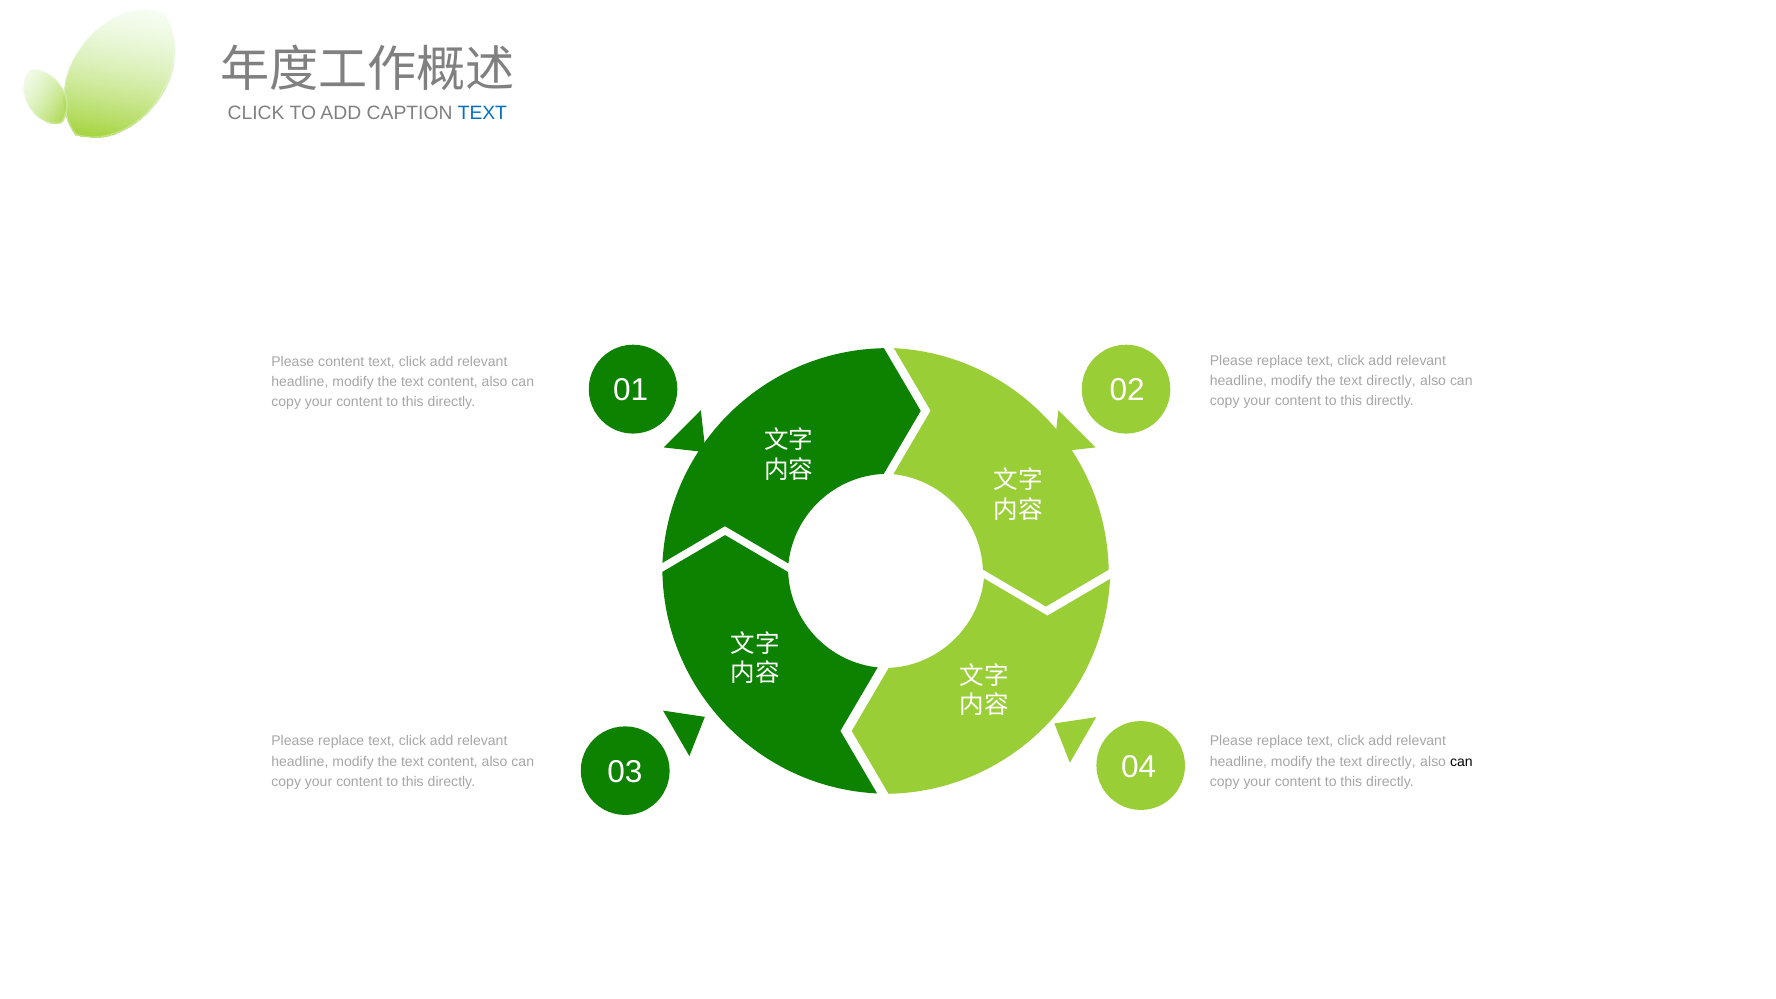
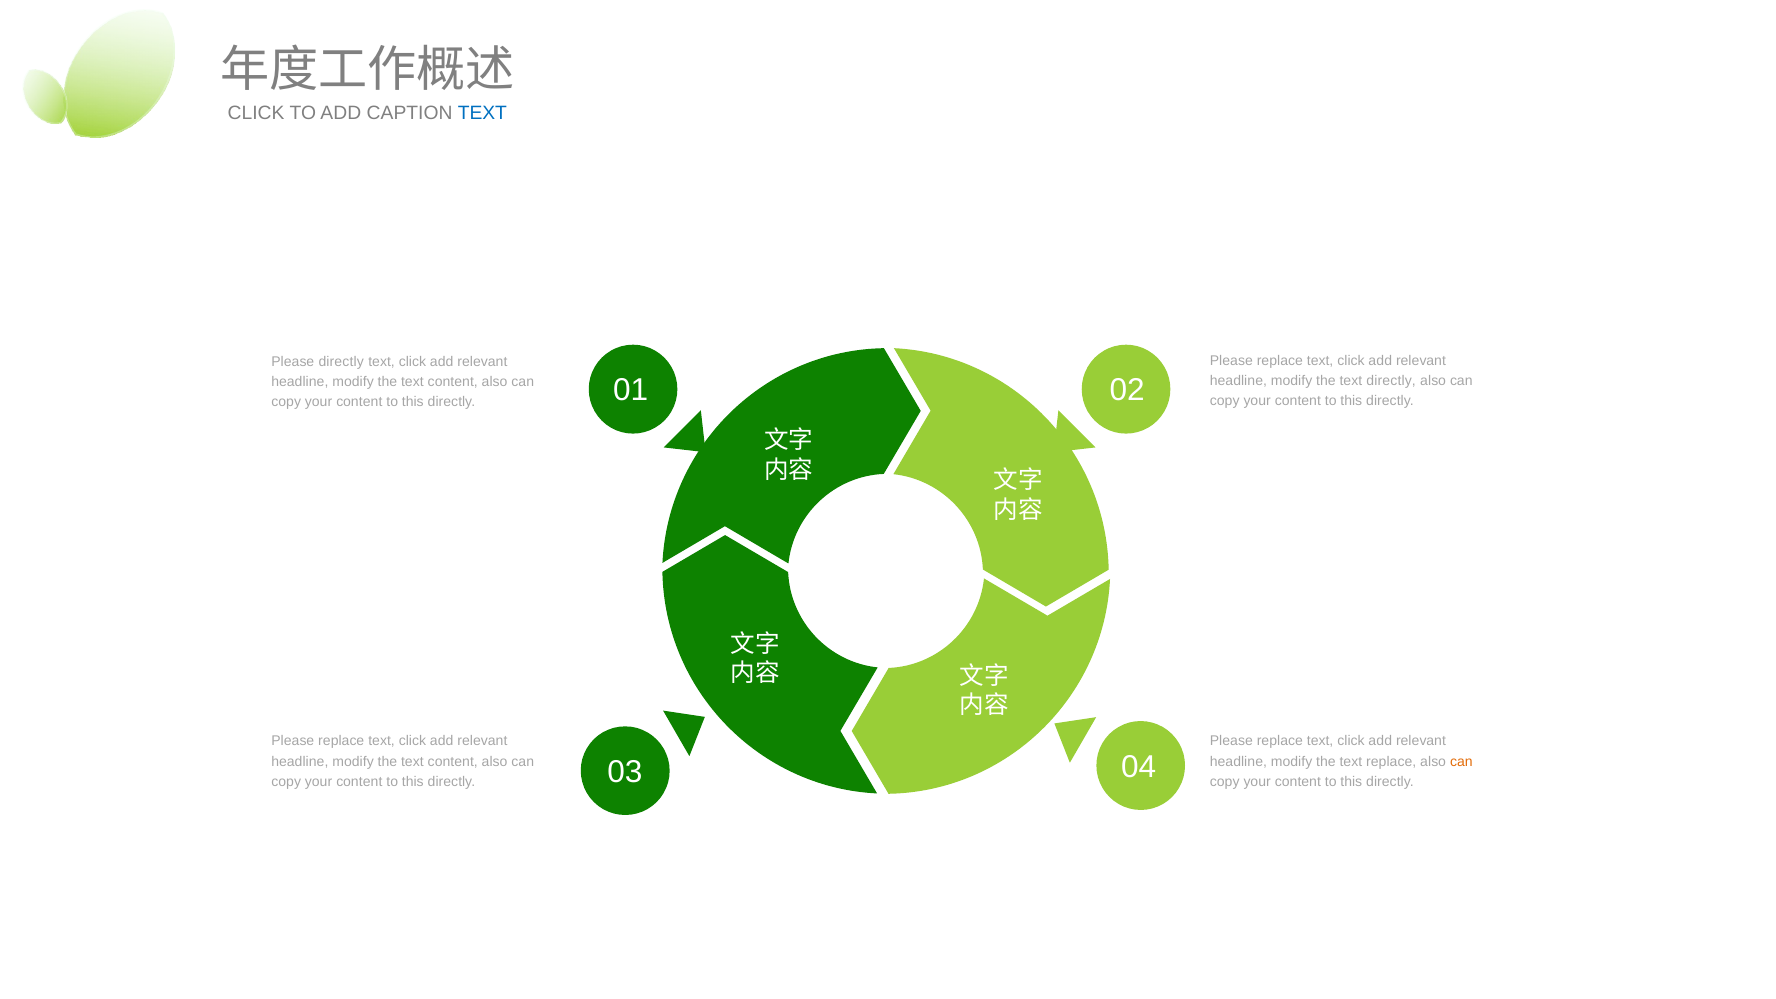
Please content: content -> directly (341, 361)
directly: directly -> replace (1391, 761)
can colour: black -> orange (1461, 761)
